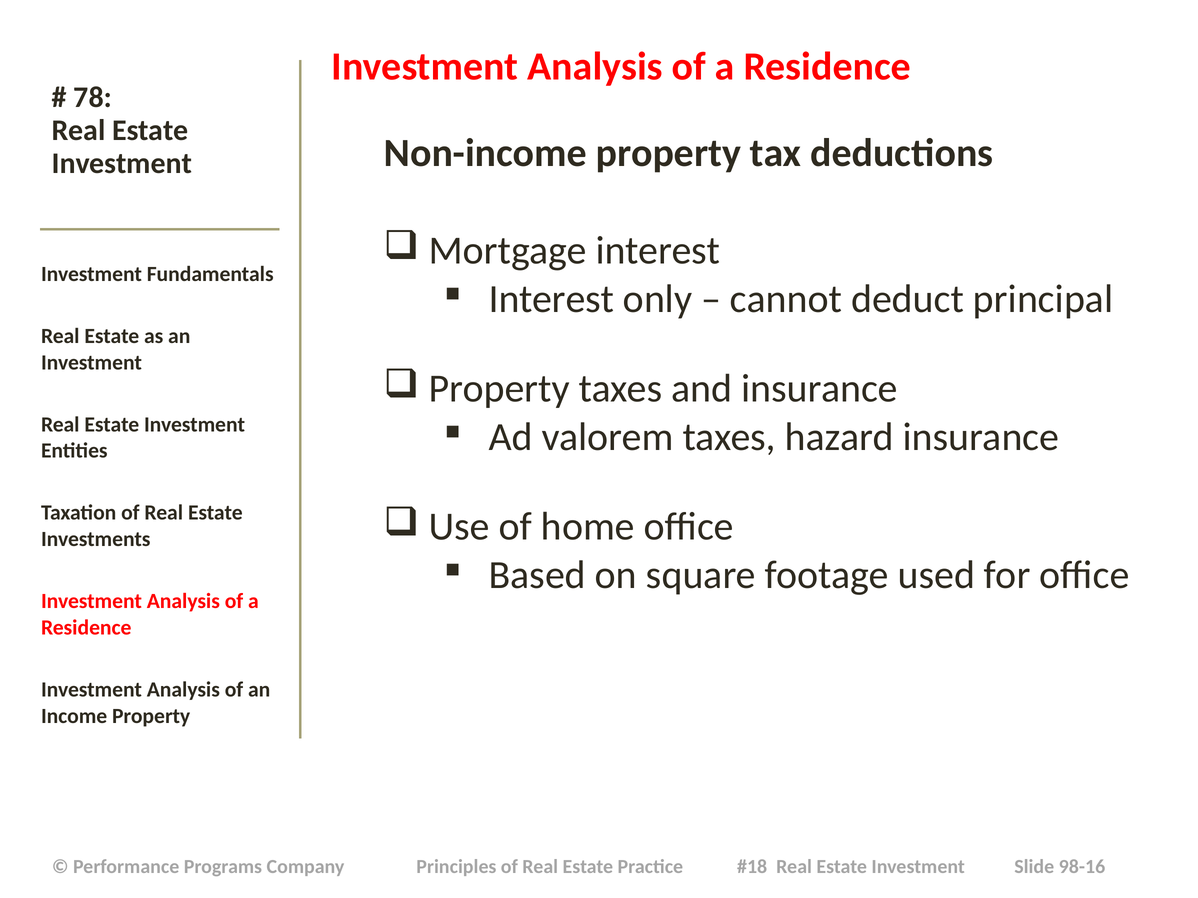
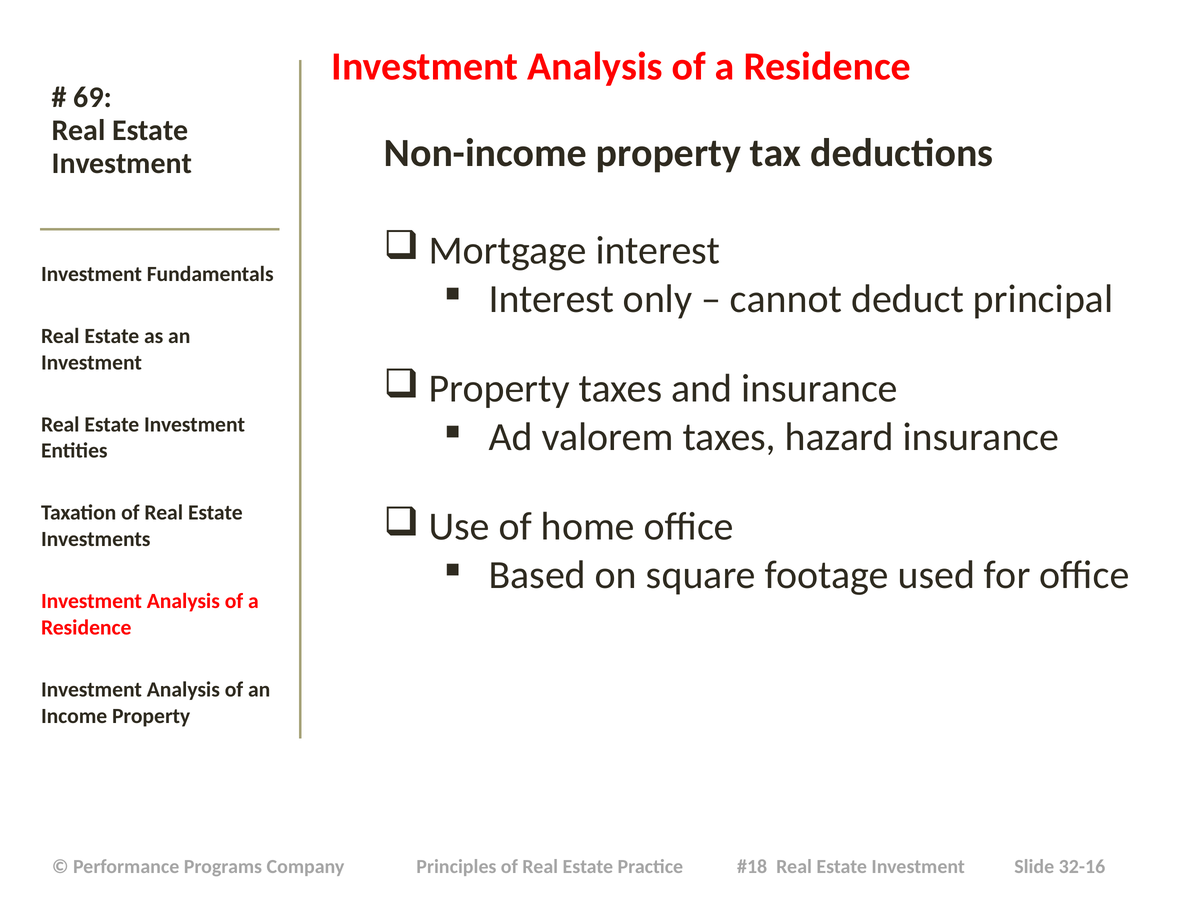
78: 78 -> 69 (93, 98)
98-16: 98-16 -> 32-16 (1082, 867)
